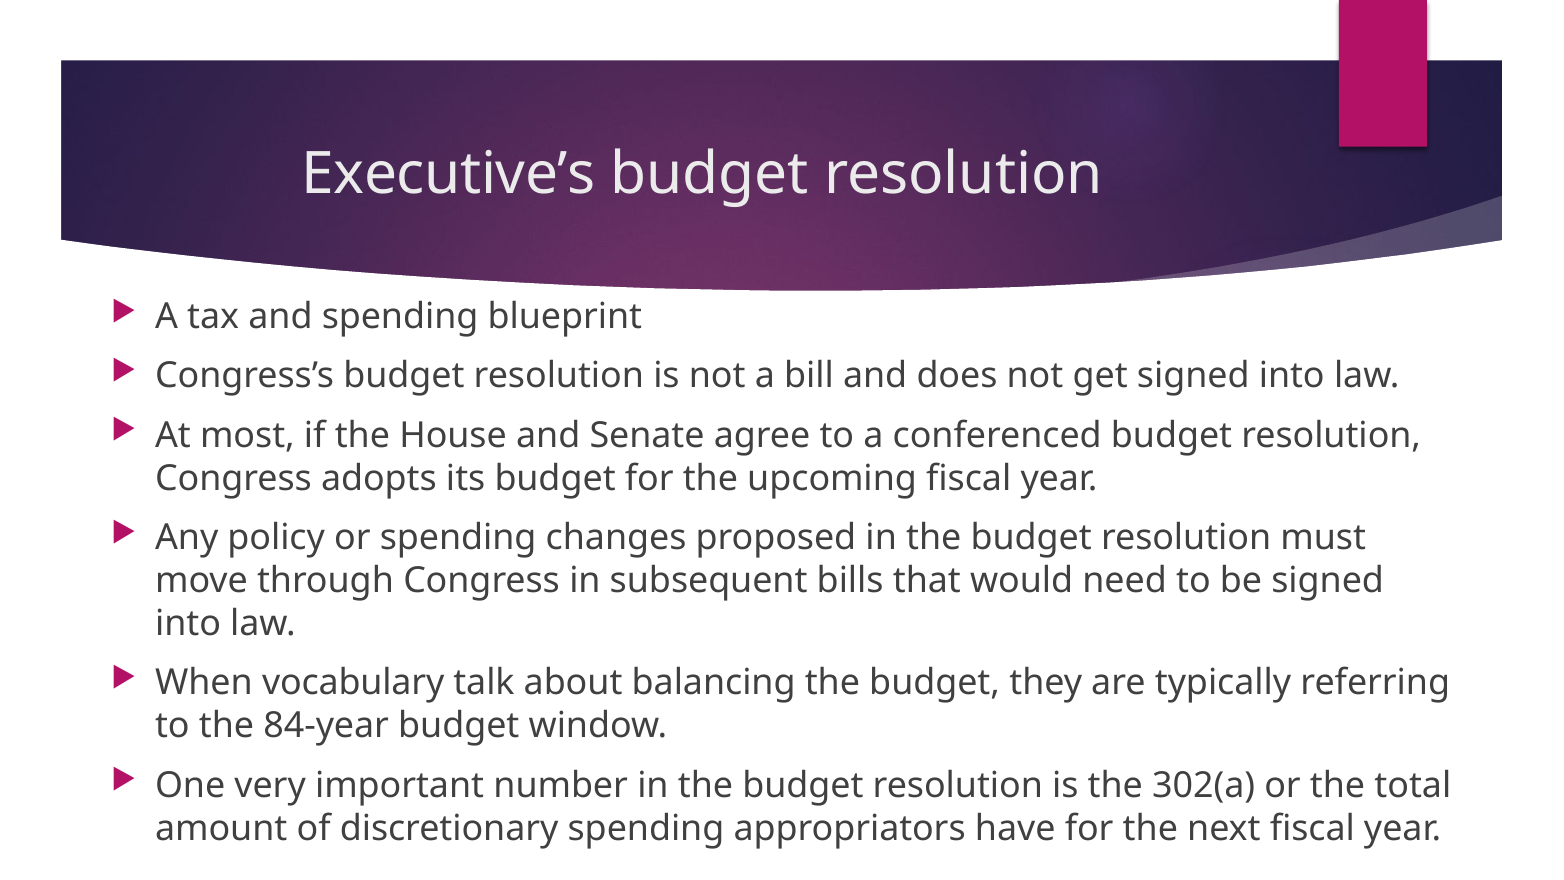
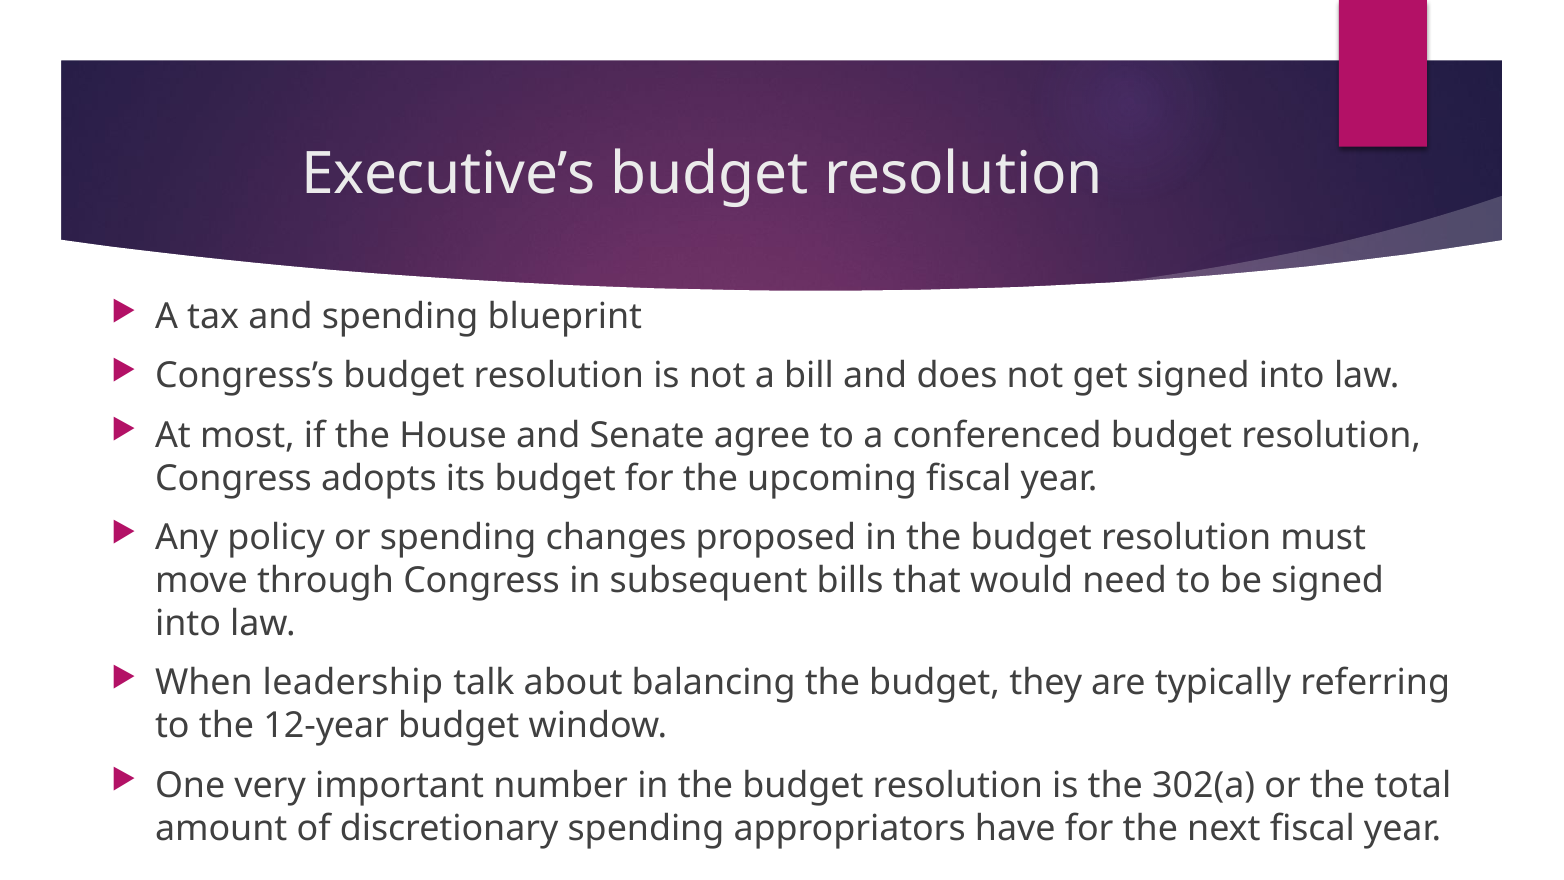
vocabulary: vocabulary -> leadership (353, 683)
84-year: 84-year -> 12-year (326, 726)
